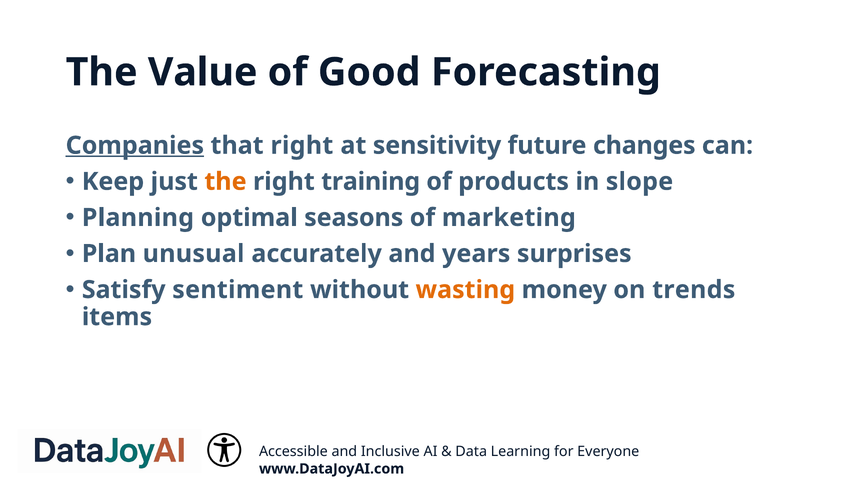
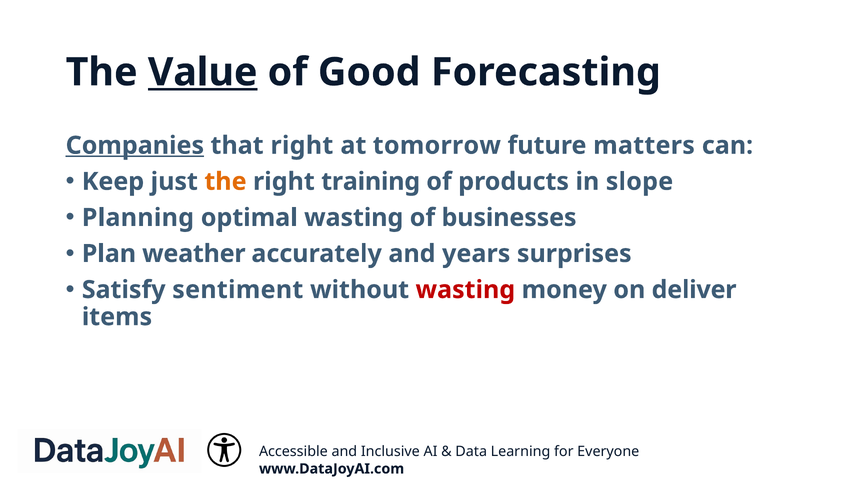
Value underline: none -> present (203, 72)
sensitivity: sensitivity -> tomorrow (437, 146)
changes: changes -> matters (644, 146)
optimal seasons: seasons -> wasting (354, 218)
marketing: marketing -> businesses (509, 218)
unusual: unusual -> weather (194, 254)
wasting colour: orange -> red (465, 290)
trends: trends -> deliver (694, 290)
